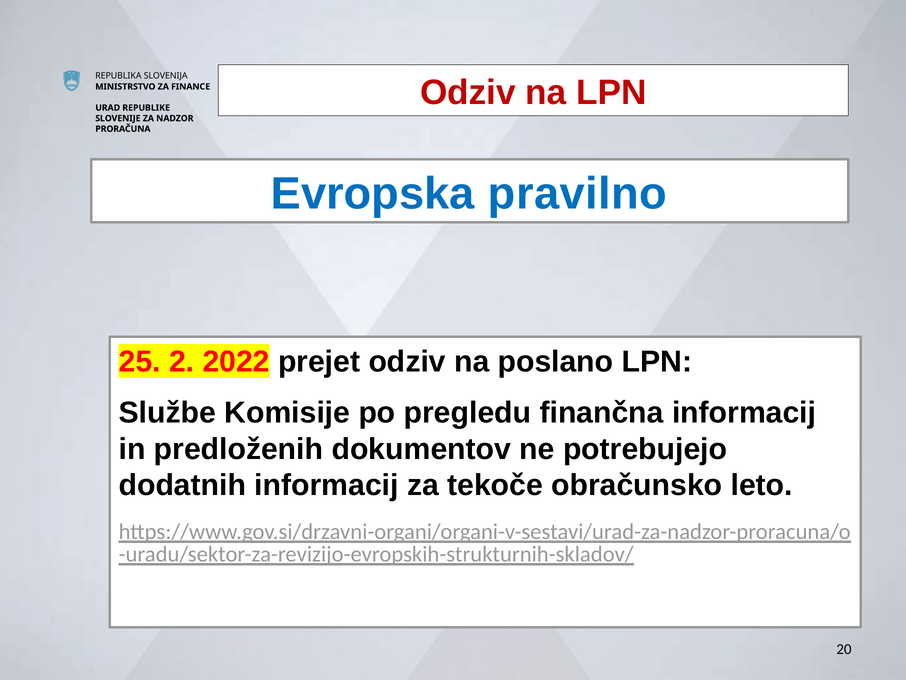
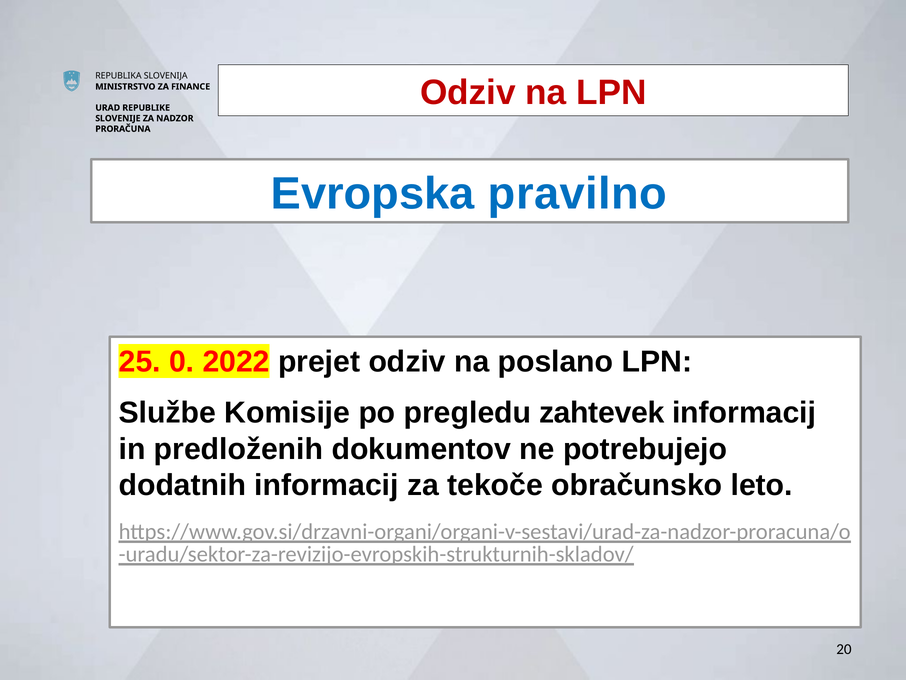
2: 2 -> 0 (182, 361)
finančna: finančna -> zahtevek (602, 413)
